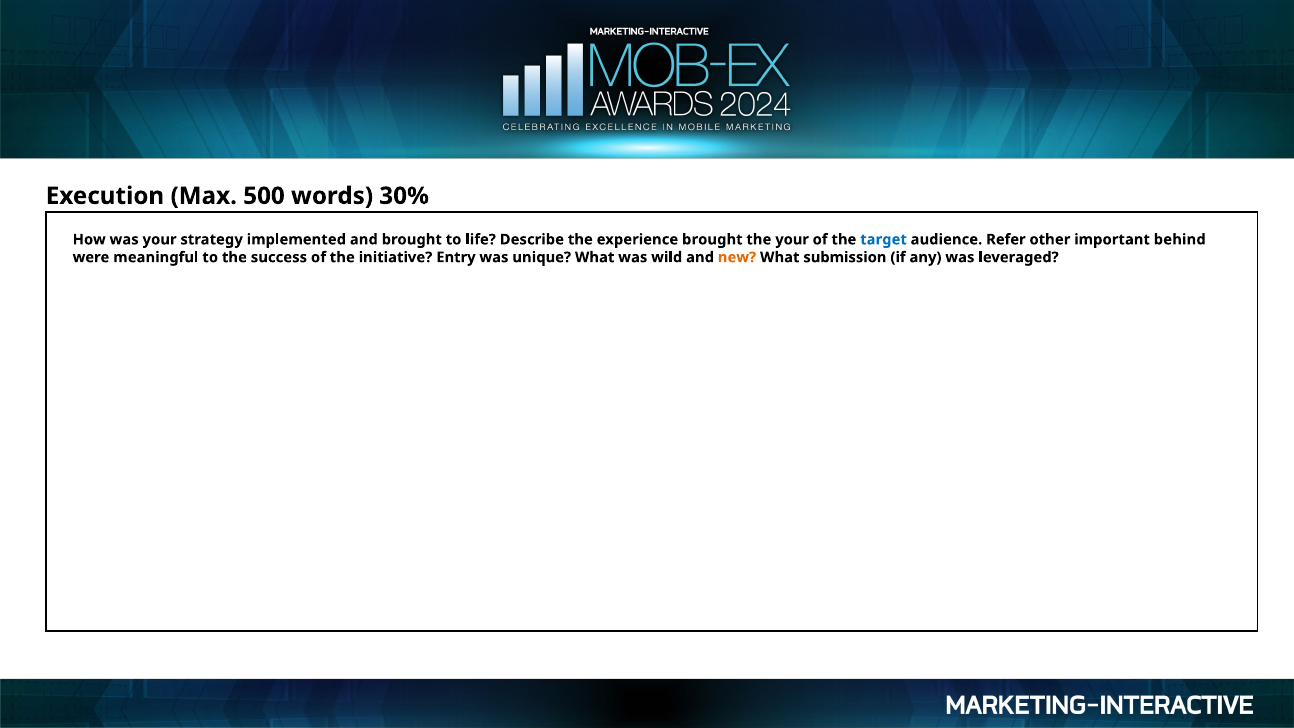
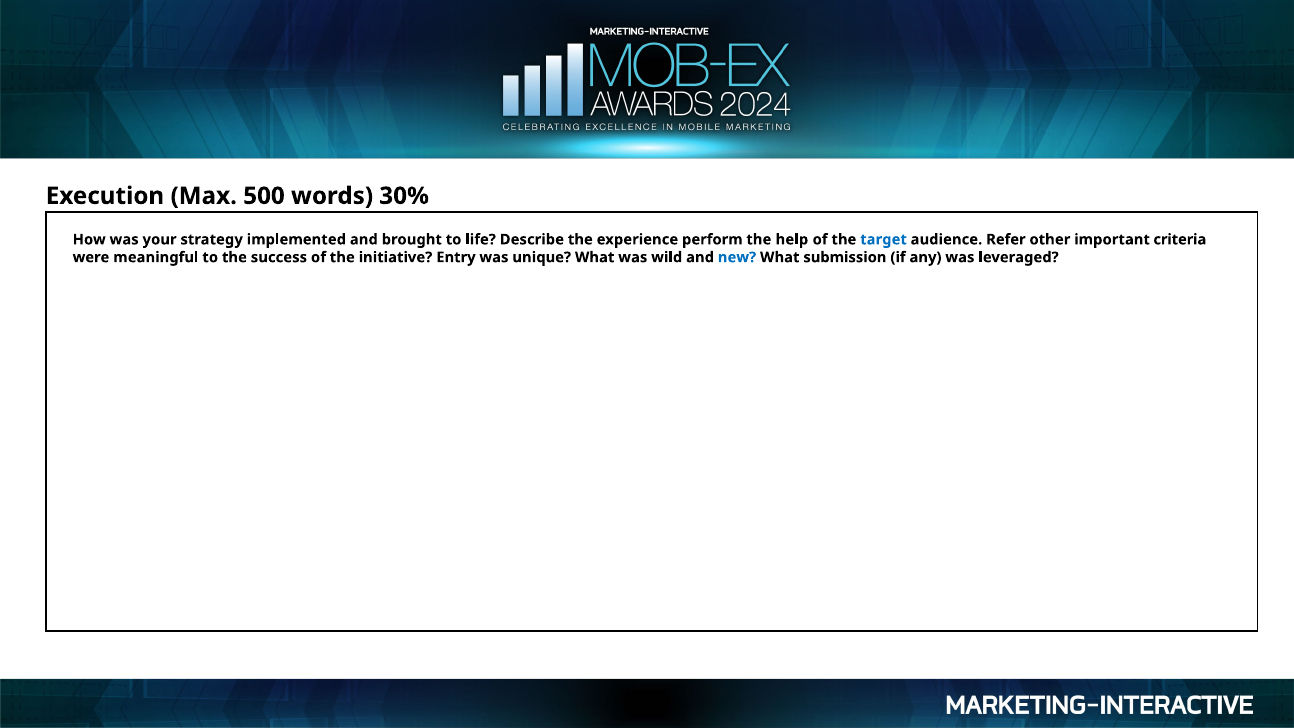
experience brought: brought -> perform (712, 239)
the your: your -> help (792, 239)
behind: behind -> criteria (1180, 239)
new colour: orange -> blue (737, 257)
